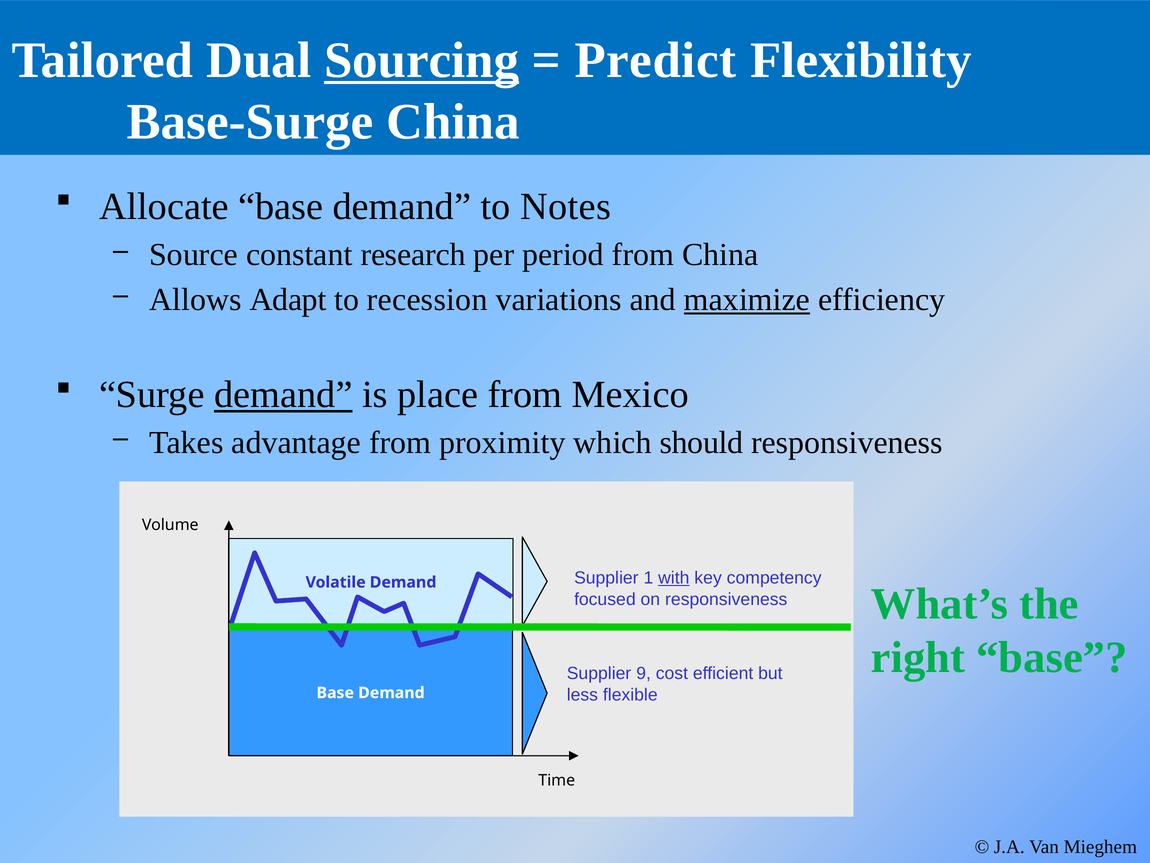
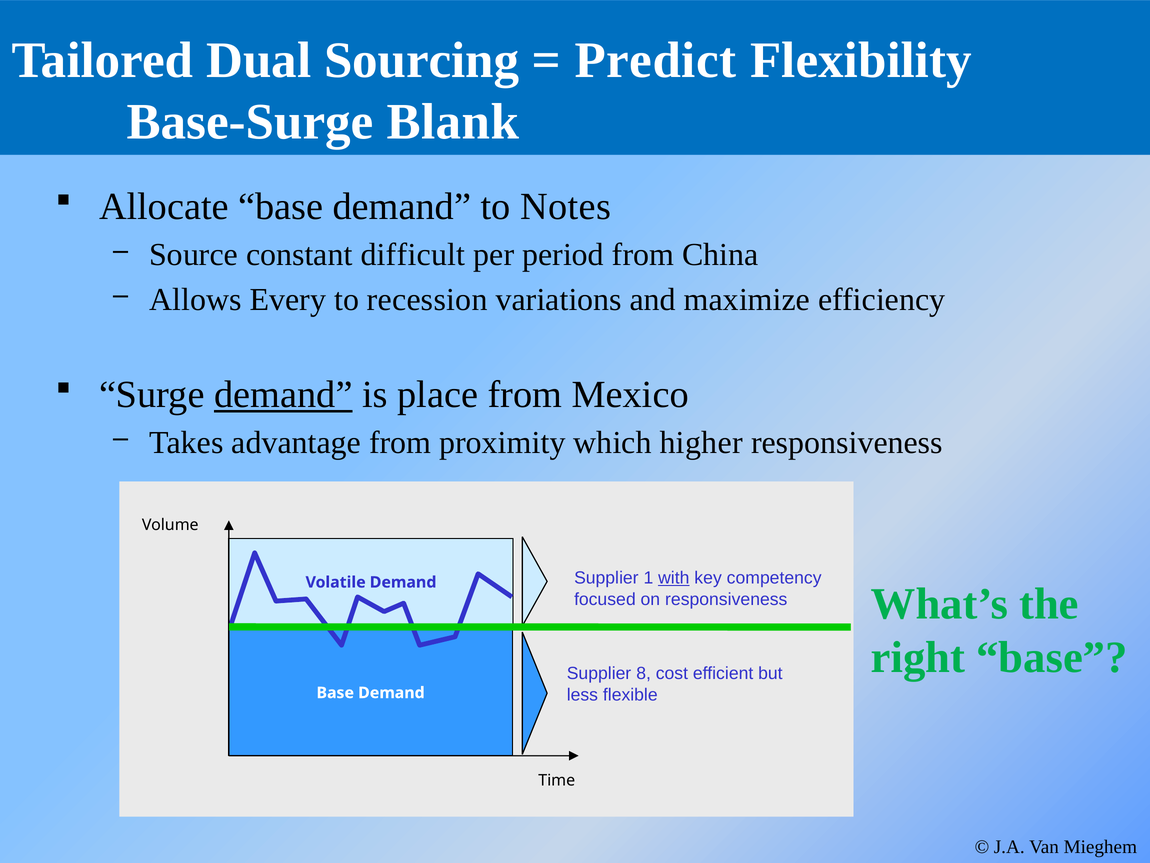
Sourcing underline: present -> none (422, 60)
Base-Surge China: China -> Blank (453, 122)
research: research -> difficult (413, 255)
Adapt: Adapt -> Every (288, 299)
maximize underline: present -> none (747, 299)
should: should -> higher (701, 443)
9: 9 -> 8 (644, 673)
